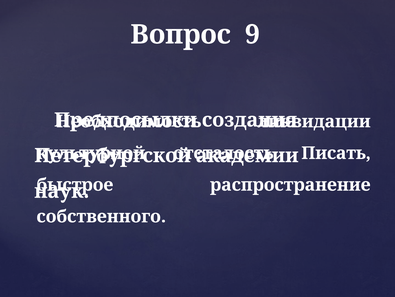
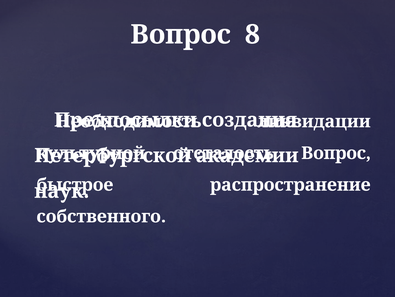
9: 9 -> 8 (252, 34)
Писать: Писать -> Вопрос (336, 153)
